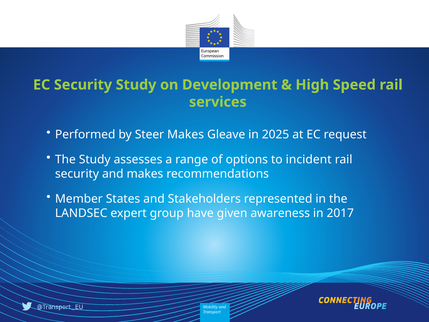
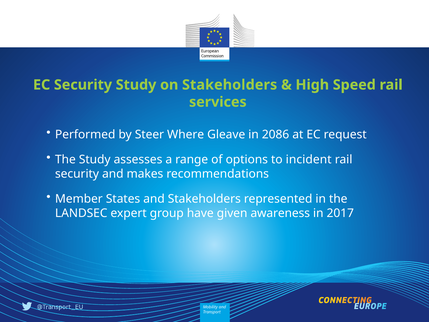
on Development: Development -> Stakeholders (230, 85)
Steer Makes: Makes -> Where (186, 134)
2025: 2025 -> 2086 (276, 134)
